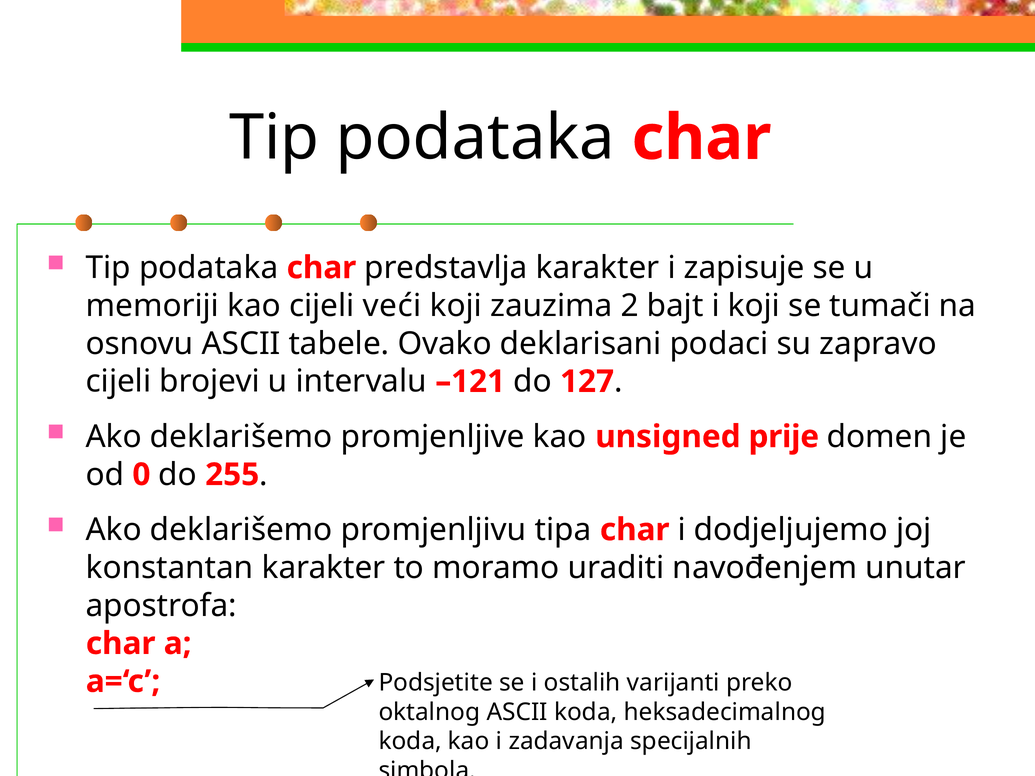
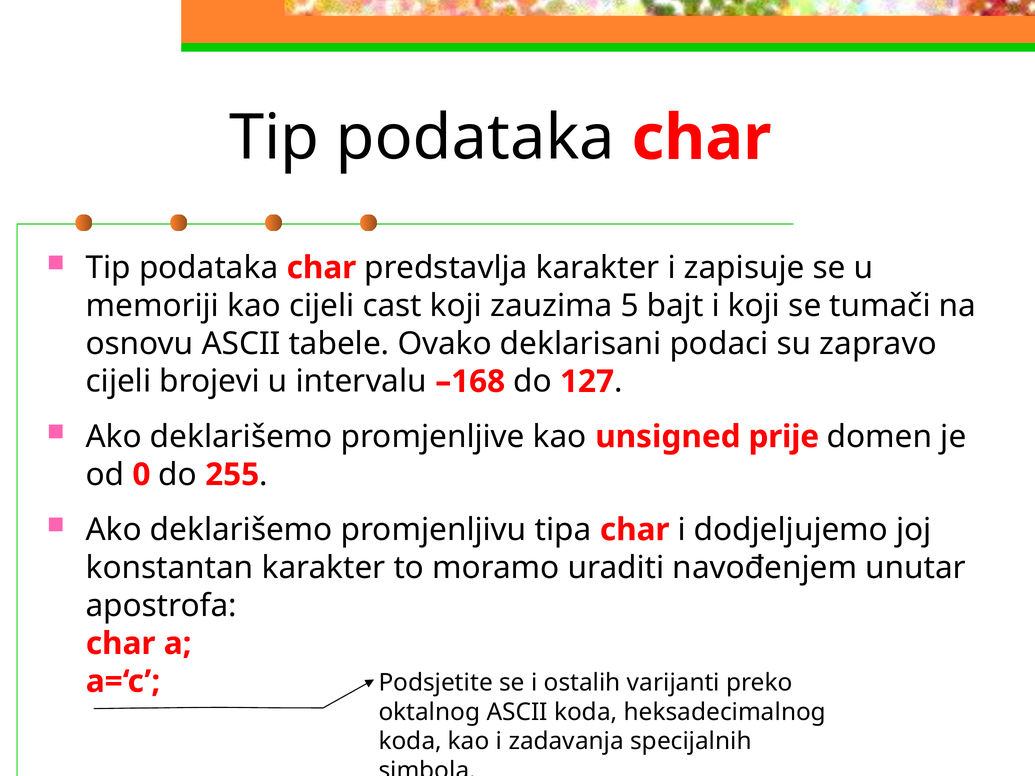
veći: veći -> cast (392, 306)
2: 2 -> 5 (630, 306)
–121: –121 -> –168 (470, 382)
